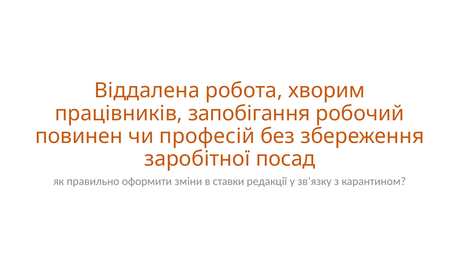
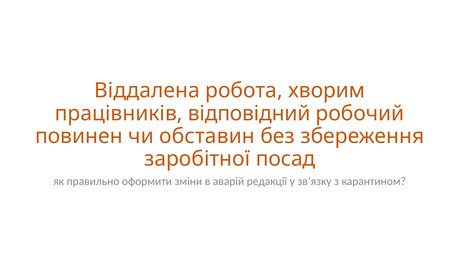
запобігання: запобігання -> відповідний (249, 113)
професій: професій -> обставин (207, 136)
ставки: ставки -> аварій (229, 181)
